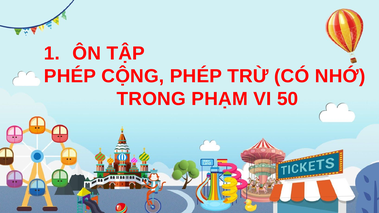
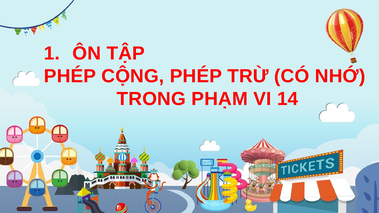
50: 50 -> 14 (288, 99)
